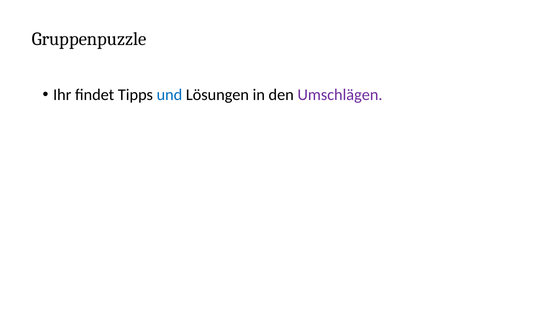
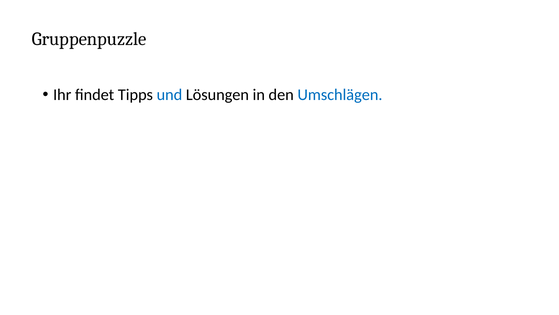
Umschlägen colour: purple -> blue (340, 95)
